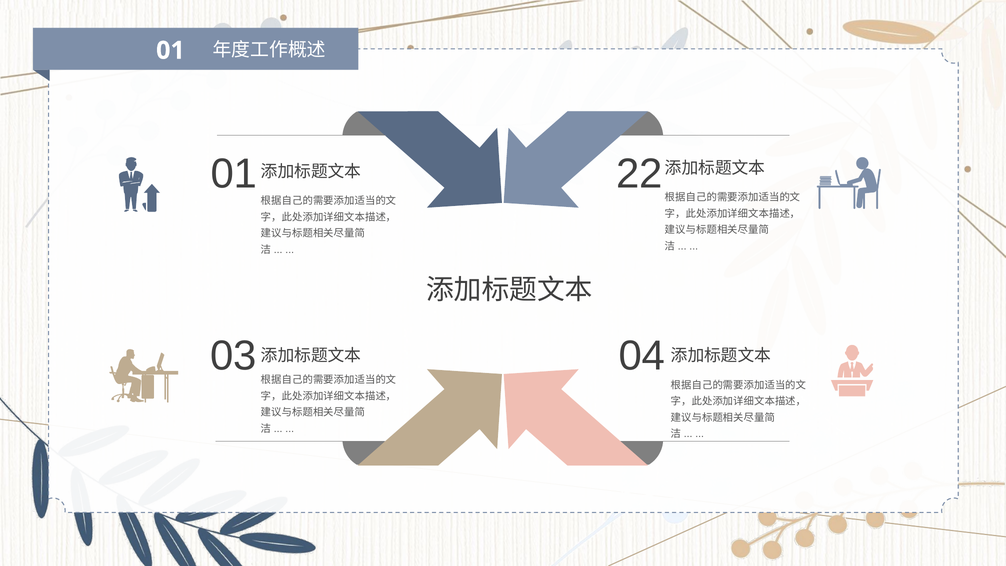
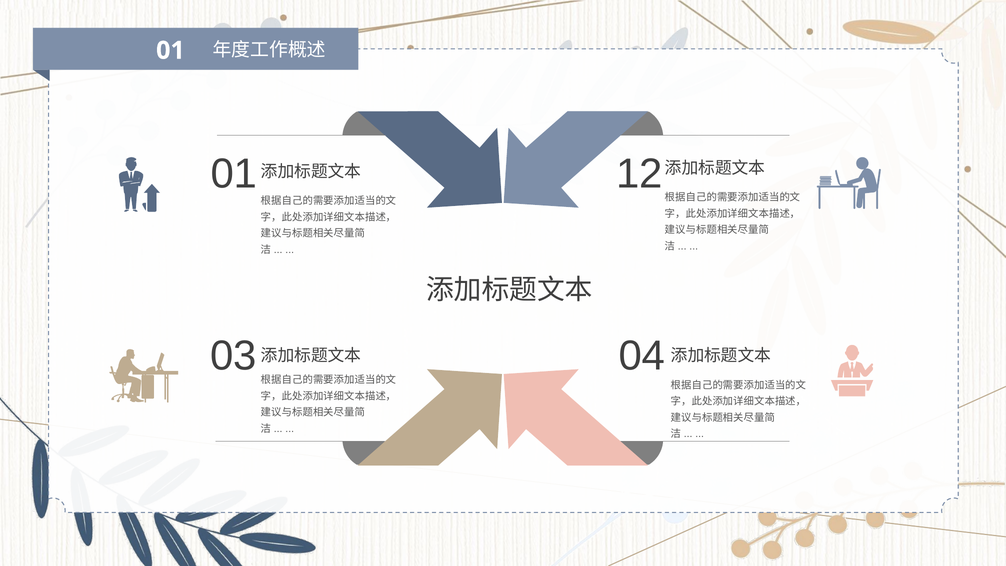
22: 22 -> 12 (639, 174)
